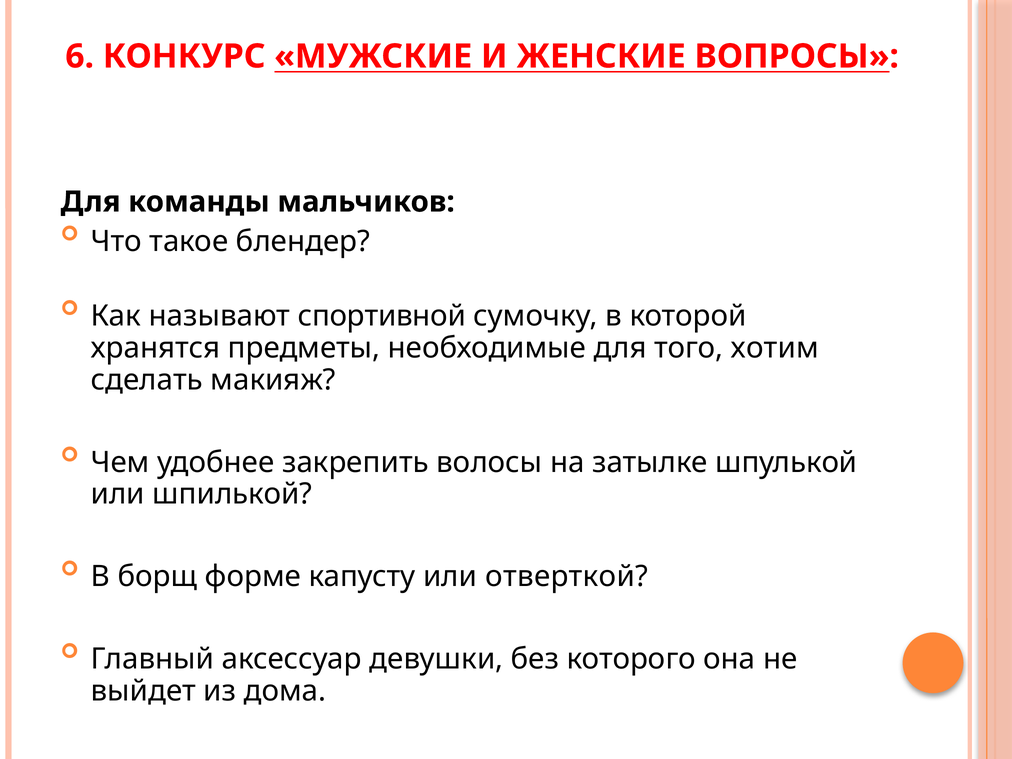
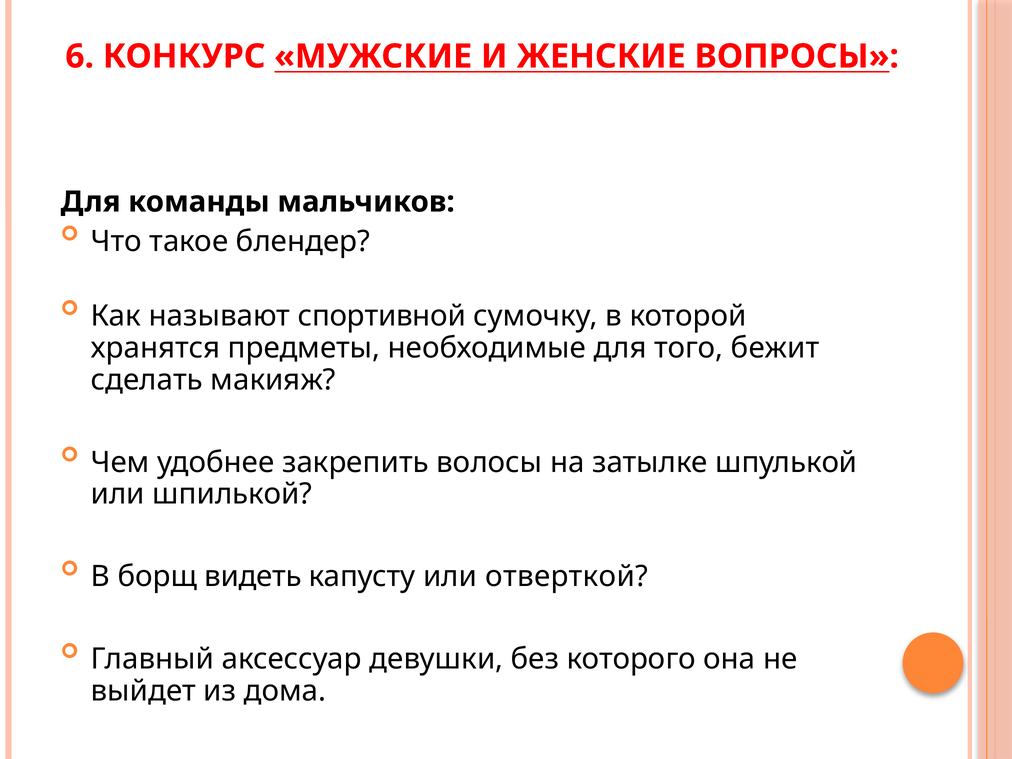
хотим: хотим -> бежит (775, 348)
форме: форме -> видеть (253, 577)
